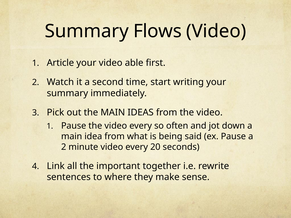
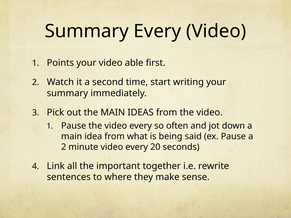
Summary Flows: Flows -> Every (157, 31)
Article: Article -> Points (60, 63)
